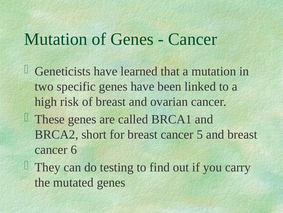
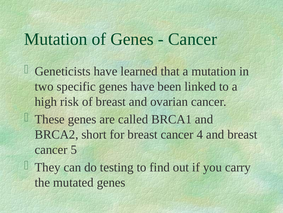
5: 5 -> 4 (200, 134)
6: 6 -> 5 (74, 149)
